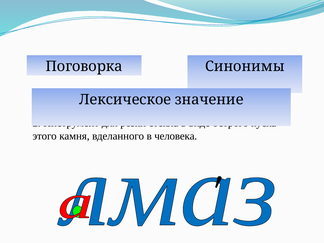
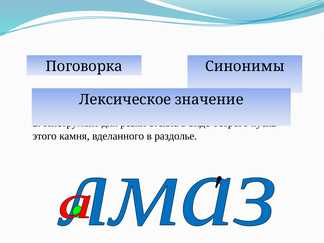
человека: человека -> раздолье (176, 136)
